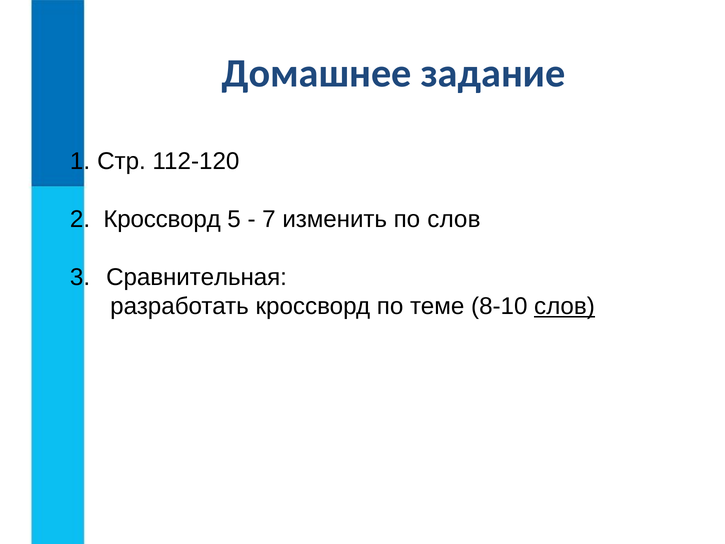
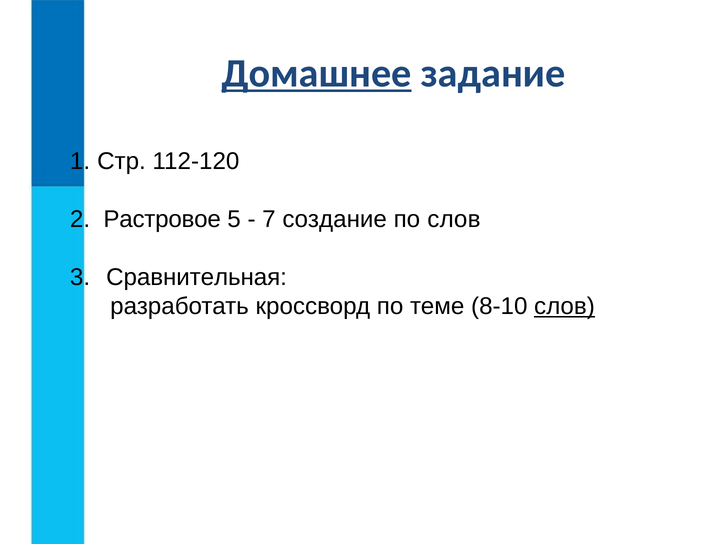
Домашнее underline: none -> present (317, 73)
2 Кроссворд: Кроссворд -> Растровое (162, 219)
изменить: изменить -> создание (335, 219)
